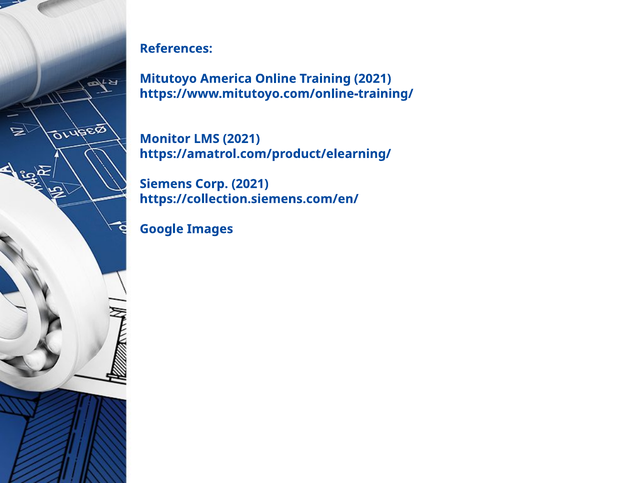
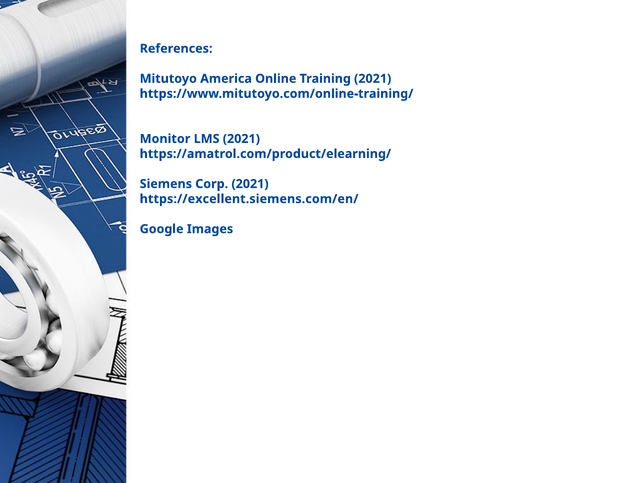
https://collection.siemens.com/en/: https://collection.siemens.com/en/ -> https://excellent.siemens.com/en/ (249, 199)
